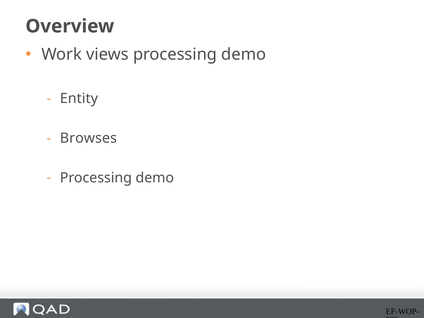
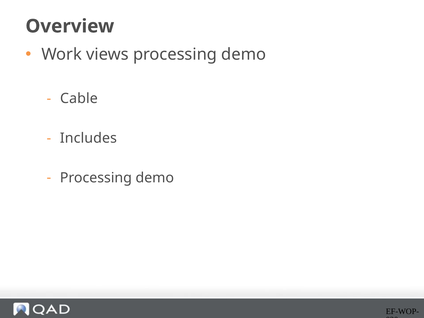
Entity: Entity -> Cable (79, 99)
Browses: Browses -> Includes (88, 138)
